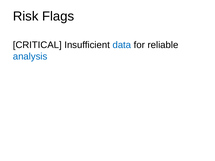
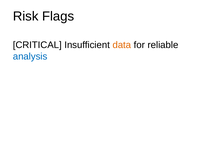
data colour: blue -> orange (122, 45)
